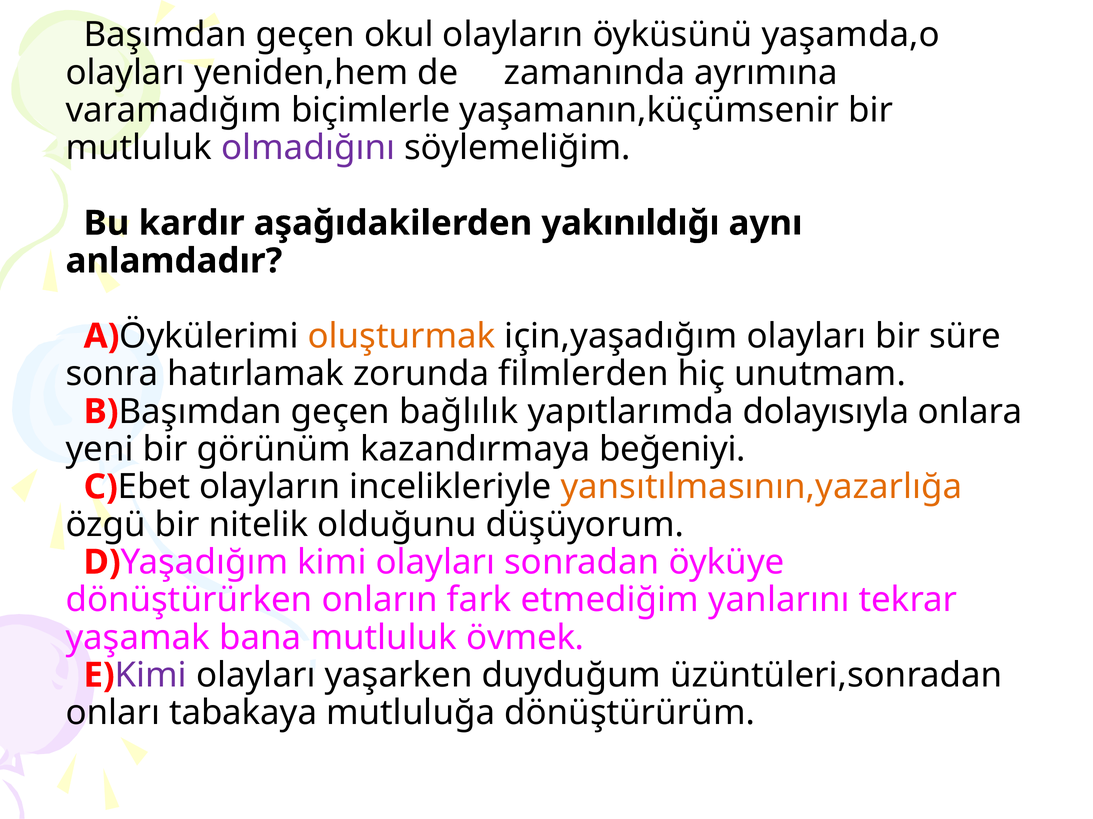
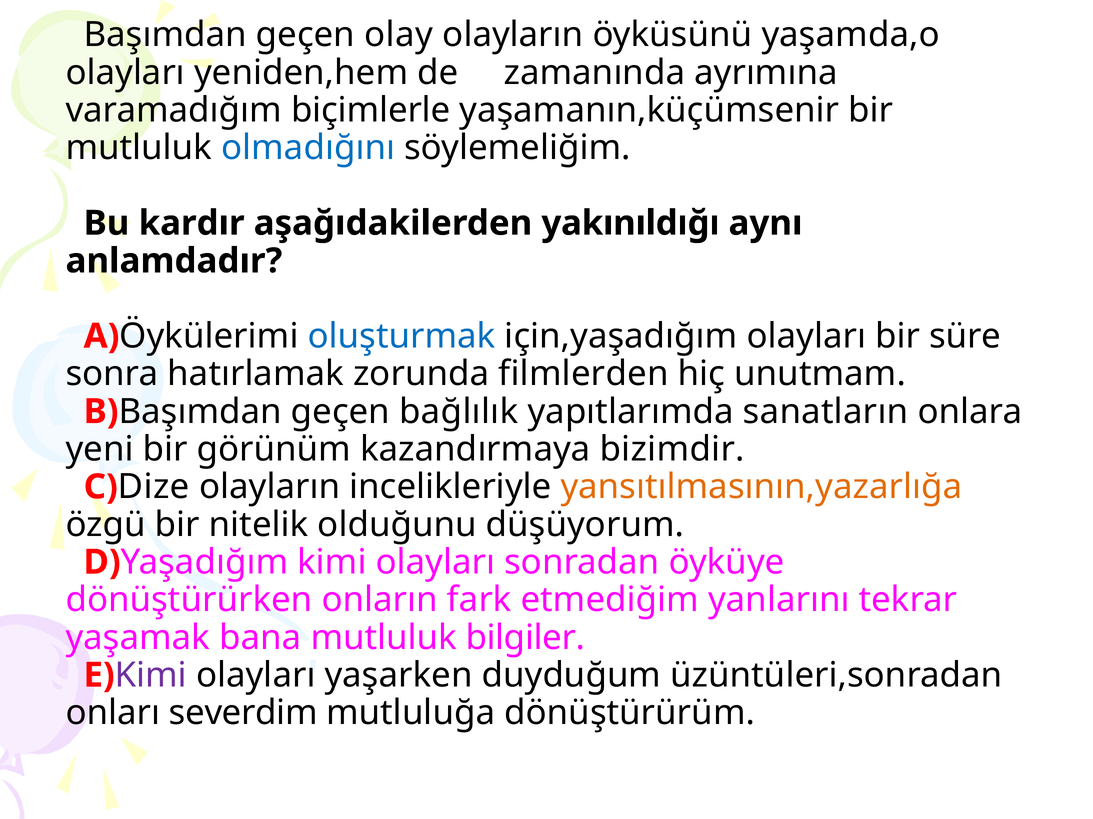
okul: okul -> olay (399, 35)
olmadığını colour: purple -> blue (308, 148)
oluşturmak colour: orange -> blue (402, 337)
dolayısıyla: dolayısıyla -> sanatların (826, 412)
beğeniyi: beğeniyi -> bizimdir (672, 450)
Ebet: Ebet -> Dize (154, 487)
övmek: övmek -> bilgiler (525, 638)
tabakaya: tabakaya -> severdim (243, 713)
